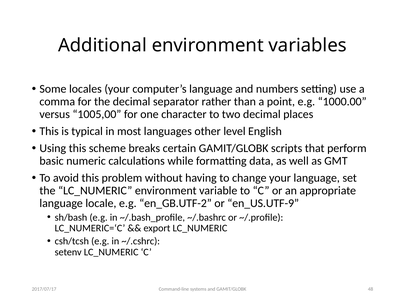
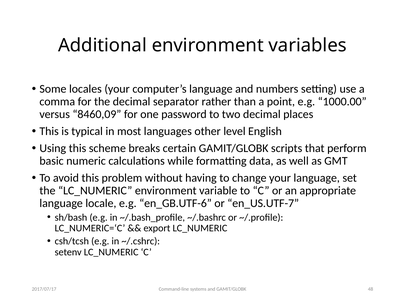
1005,00: 1005,00 -> 8460,09 (97, 115)
character: character -> password (184, 115)
en_GB.UTF-2: en_GB.UTF-2 -> en_GB.UTF-6 (176, 204)
en_US.UTF-9: en_US.UTF-9 -> en_US.UTF-7 (263, 204)
